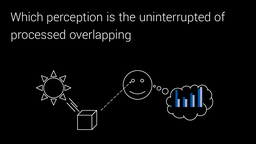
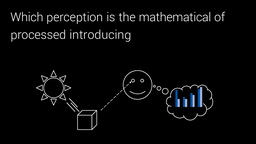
uninterrupted: uninterrupted -> mathematical (175, 17)
overlapping: overlapping -> introducing (100, 34)
